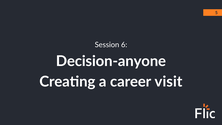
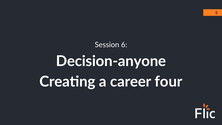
visit: visit -> four (169, 82)
